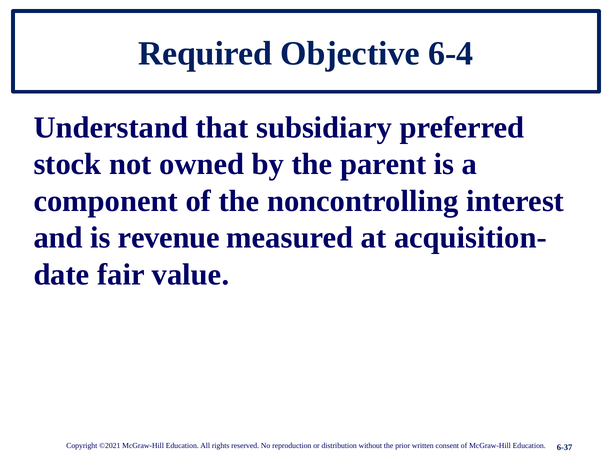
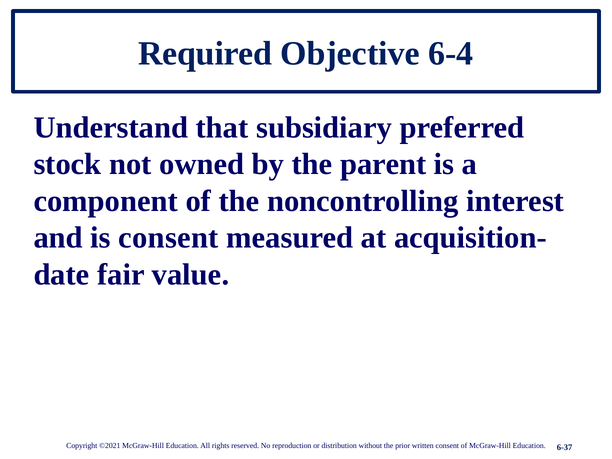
is revenue: revenue -> consent (168, 238)
